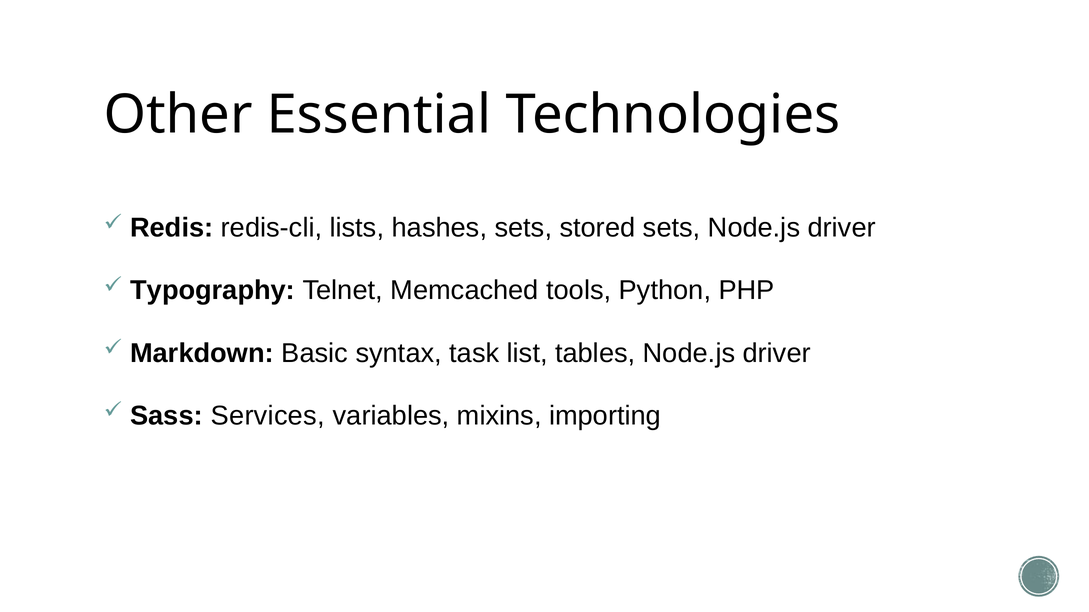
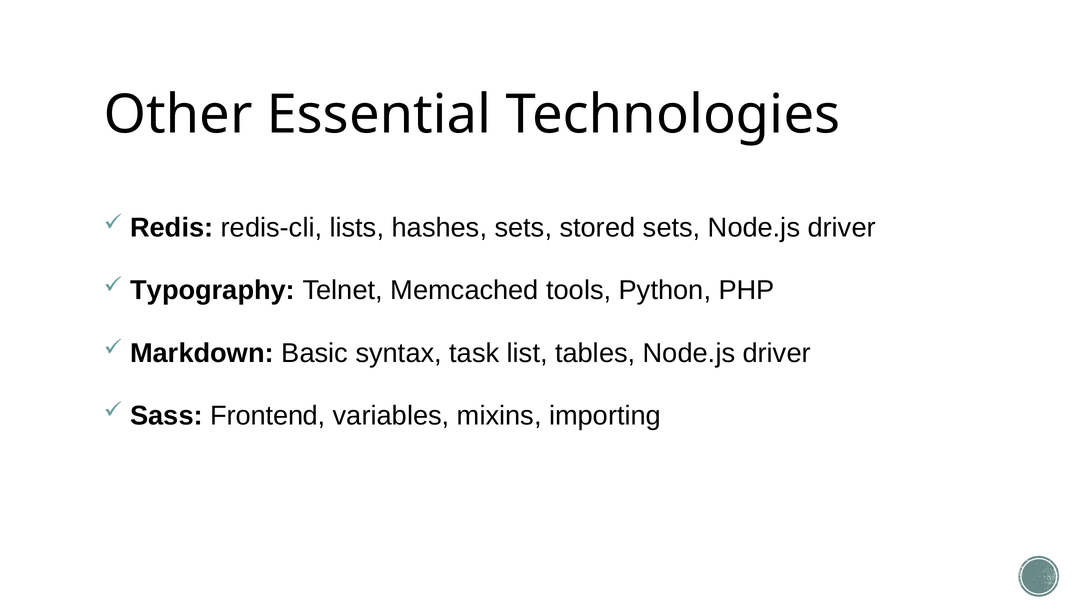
Services: Services -> Frontend (268, 416)
